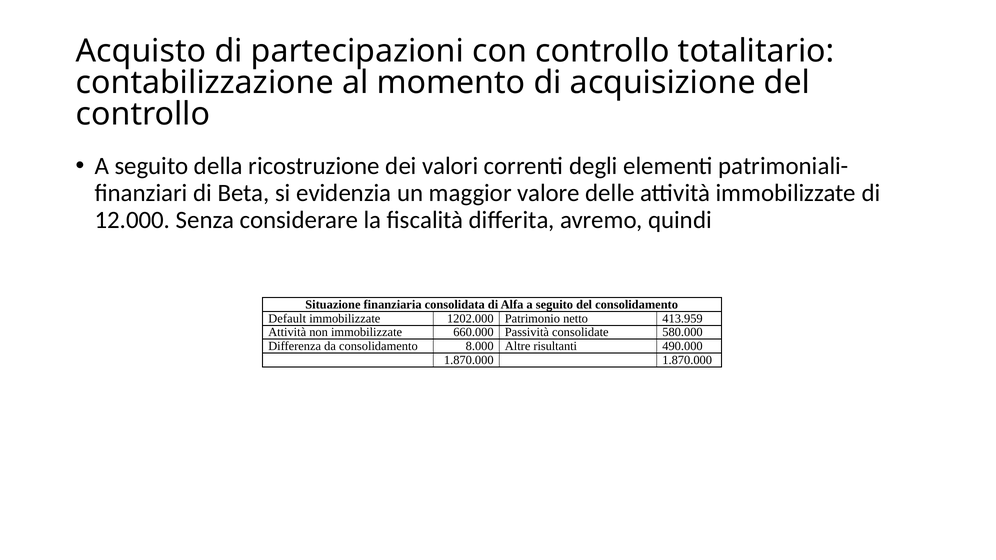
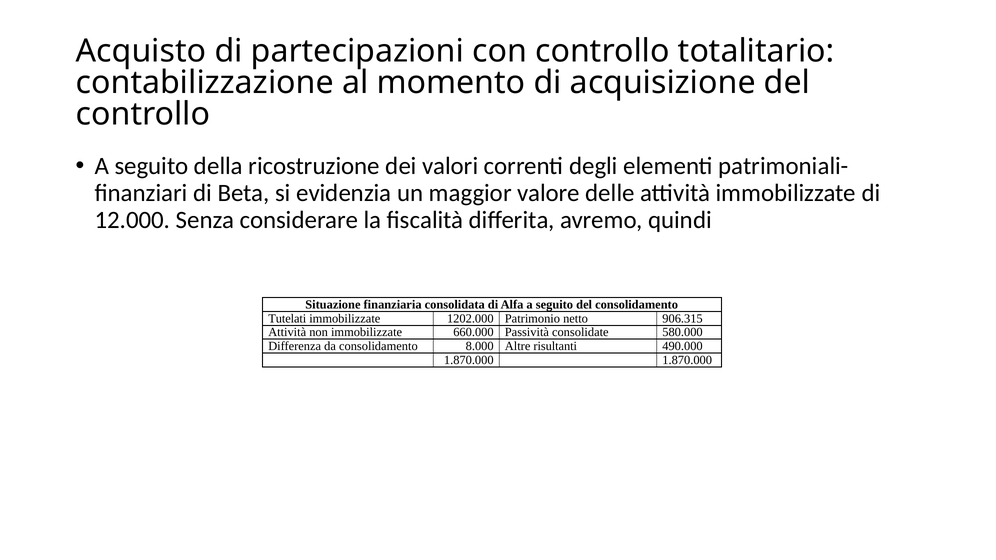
Default: Default -> Tutelati (287, 319)
413.959: 413.959 -> 906.315 (683, 319)
